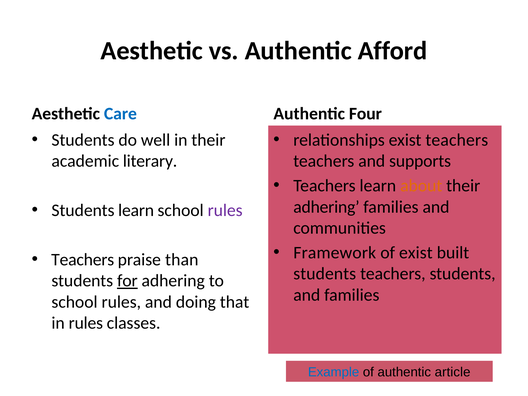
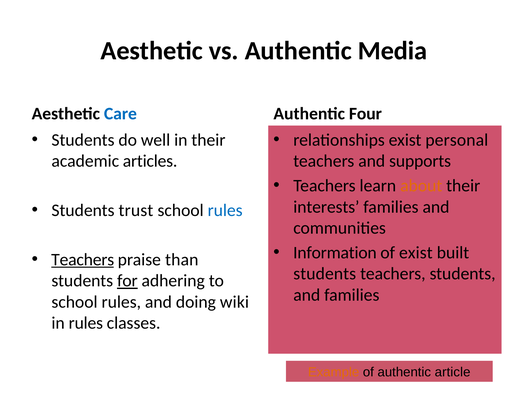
Afford: Afford -> Media (392, 51)
exist teachers: teachers -> personal (457, 140)
literary: literary -> articles (150, 161)
adhering: adhering -> interests (326, 207)
Students learn: learn -> trust (136, 210)
rules colour: purple -> blue (225, 210)
Framework: Framework -> Information (335, 253)
Teachers underline: none -> present (83, 260)
that: that -> wiki (234, 302)
Example colour: blue -> orange (334, 372)
